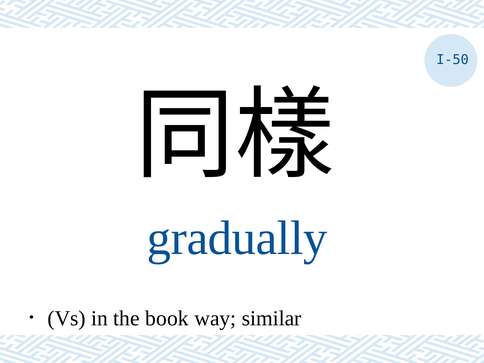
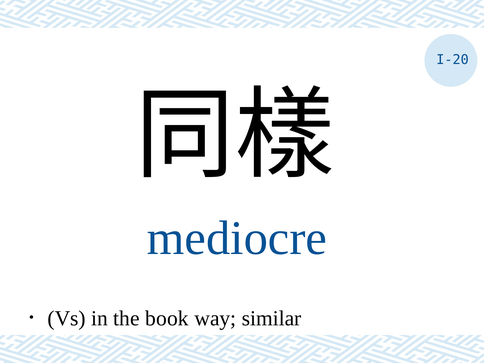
I-50: I-50 -> I-20 (453, 60)
gradually: gradually -> mediocre (237, 238)
